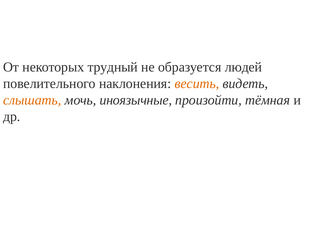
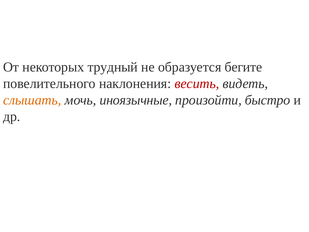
людей: людей -> бегите (243, 67)
весить colour: orange -> red (197, 83)
тёмная: тёмная -> быстро (268, 100)
